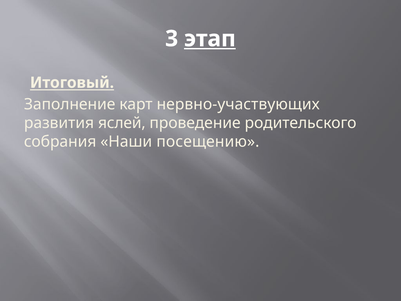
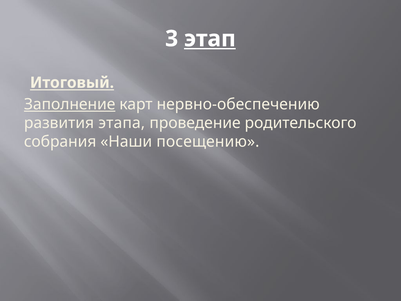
Заполнение underline: none -> present (70, 104)
нервно-участвующих: нервно-участвующих -> нервно-обеспечению (238, 104)
яслей: яслей -> этапа (122, 123)
